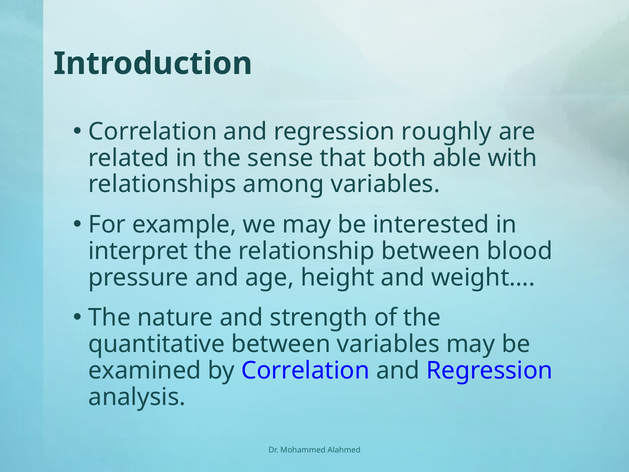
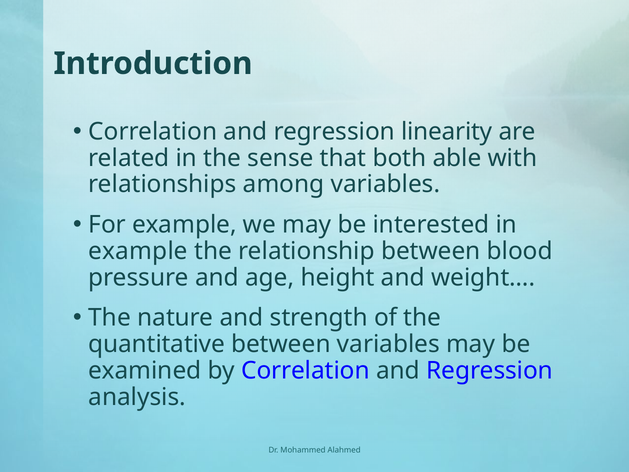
roughly: roughly -> linearity (447, 131)
interpret: interpret -> example (138, 251)
